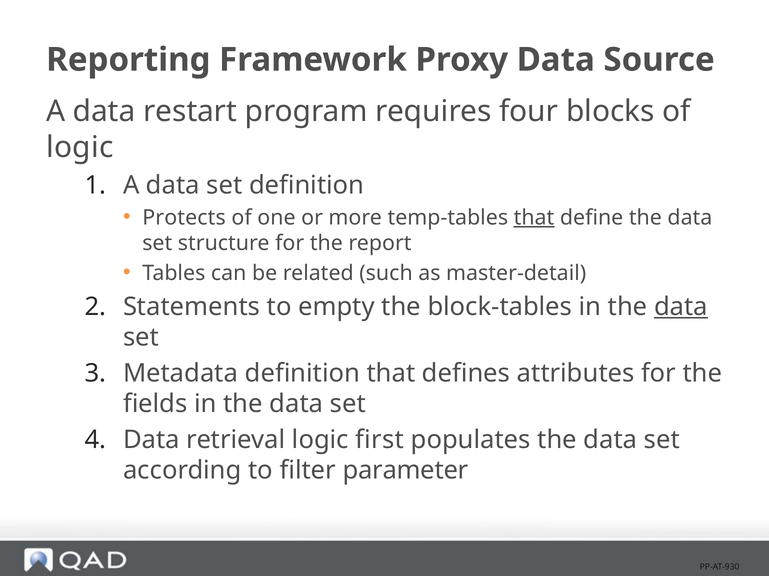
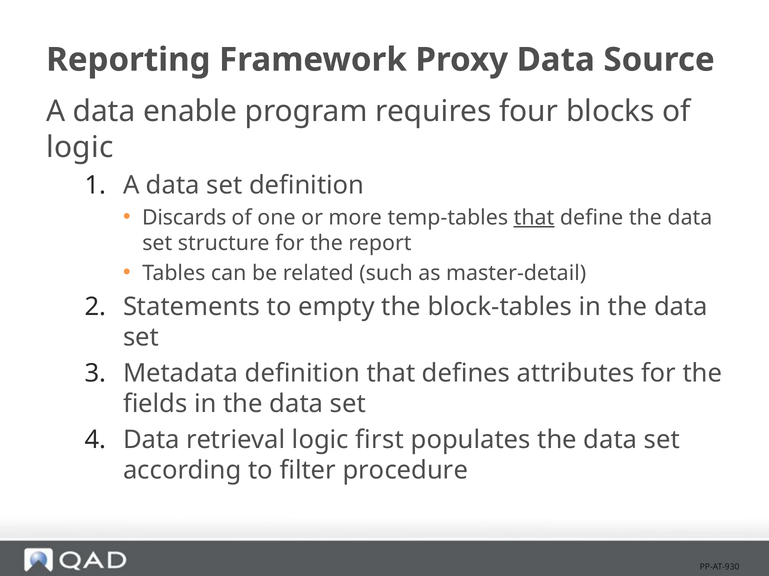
restart: restart -> enable (190, 112)
Protects: Protects -> Discards (184, 218)
data underline: present -> none (681, 307)
parameter: parameter -> procedure (405, 471)
